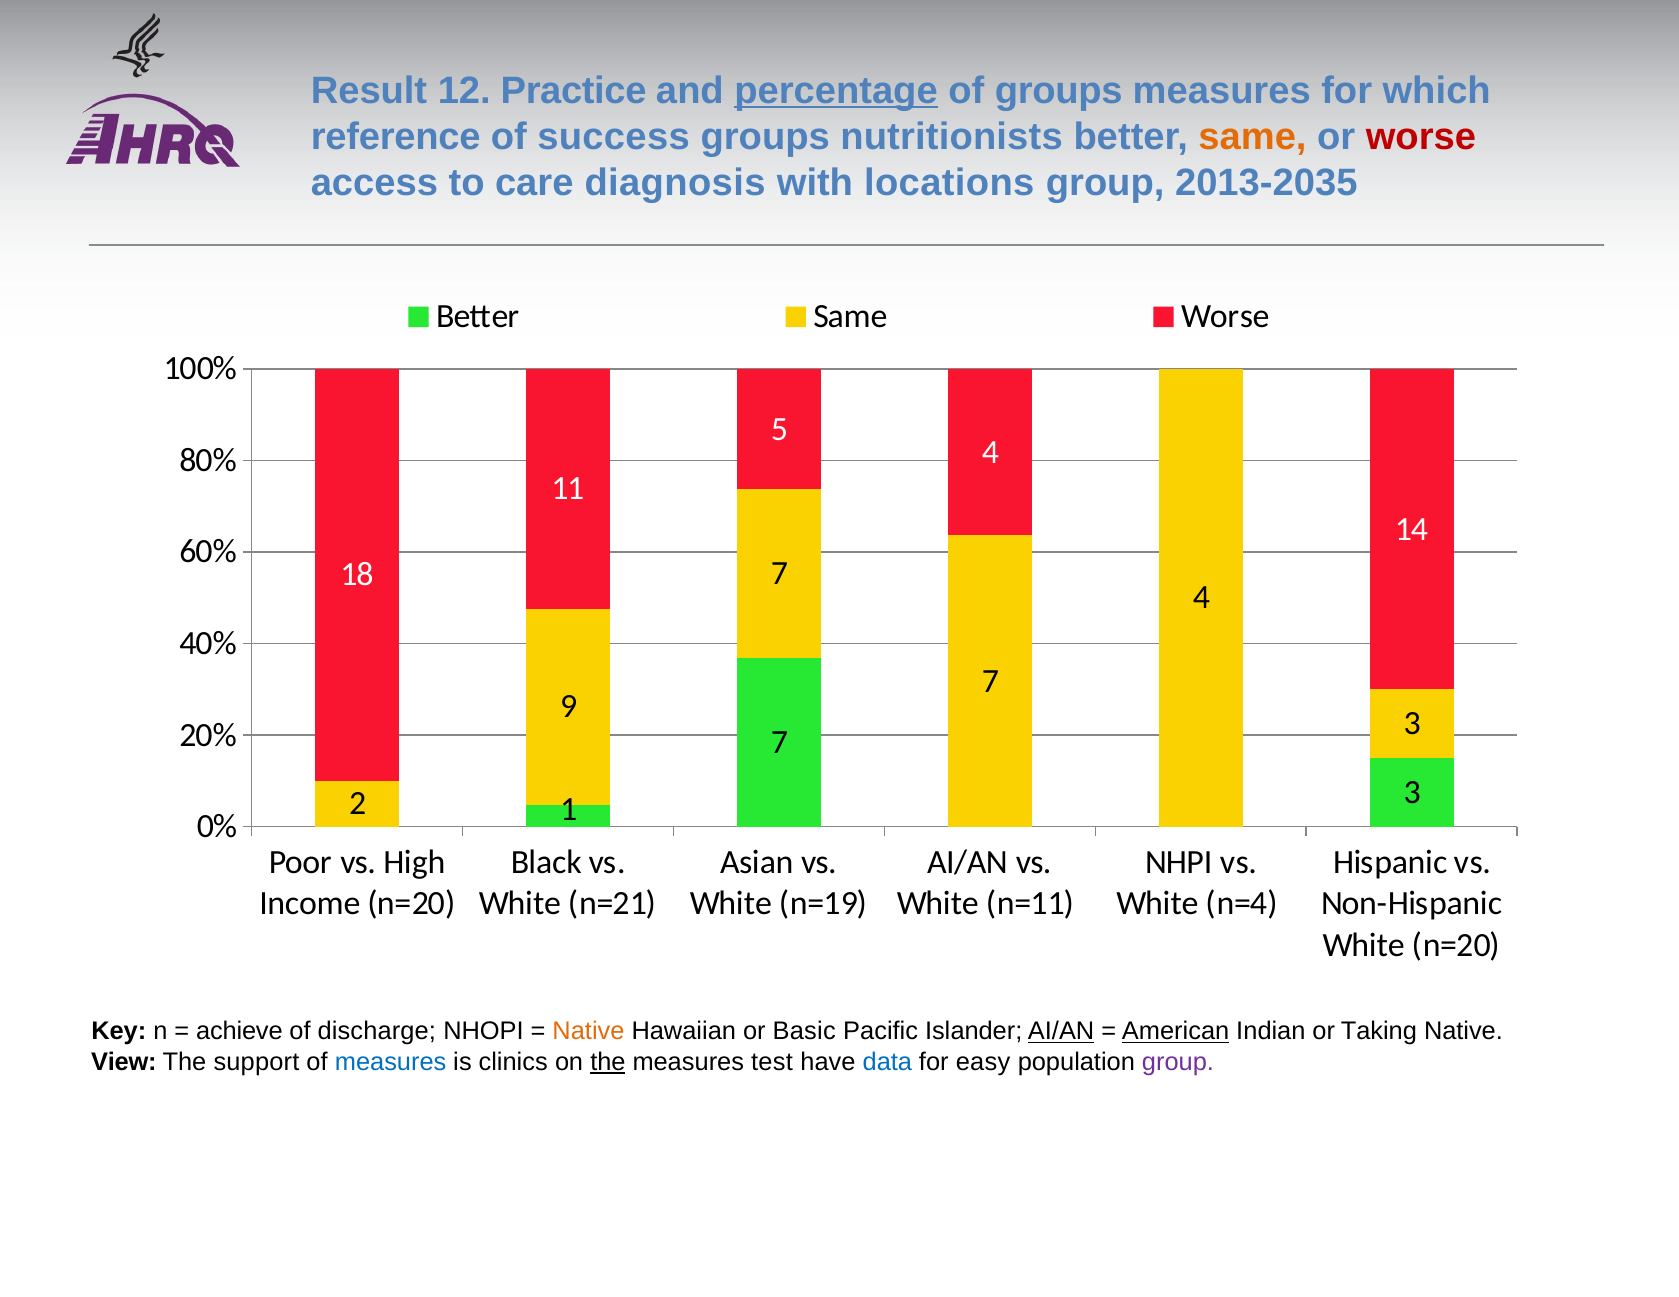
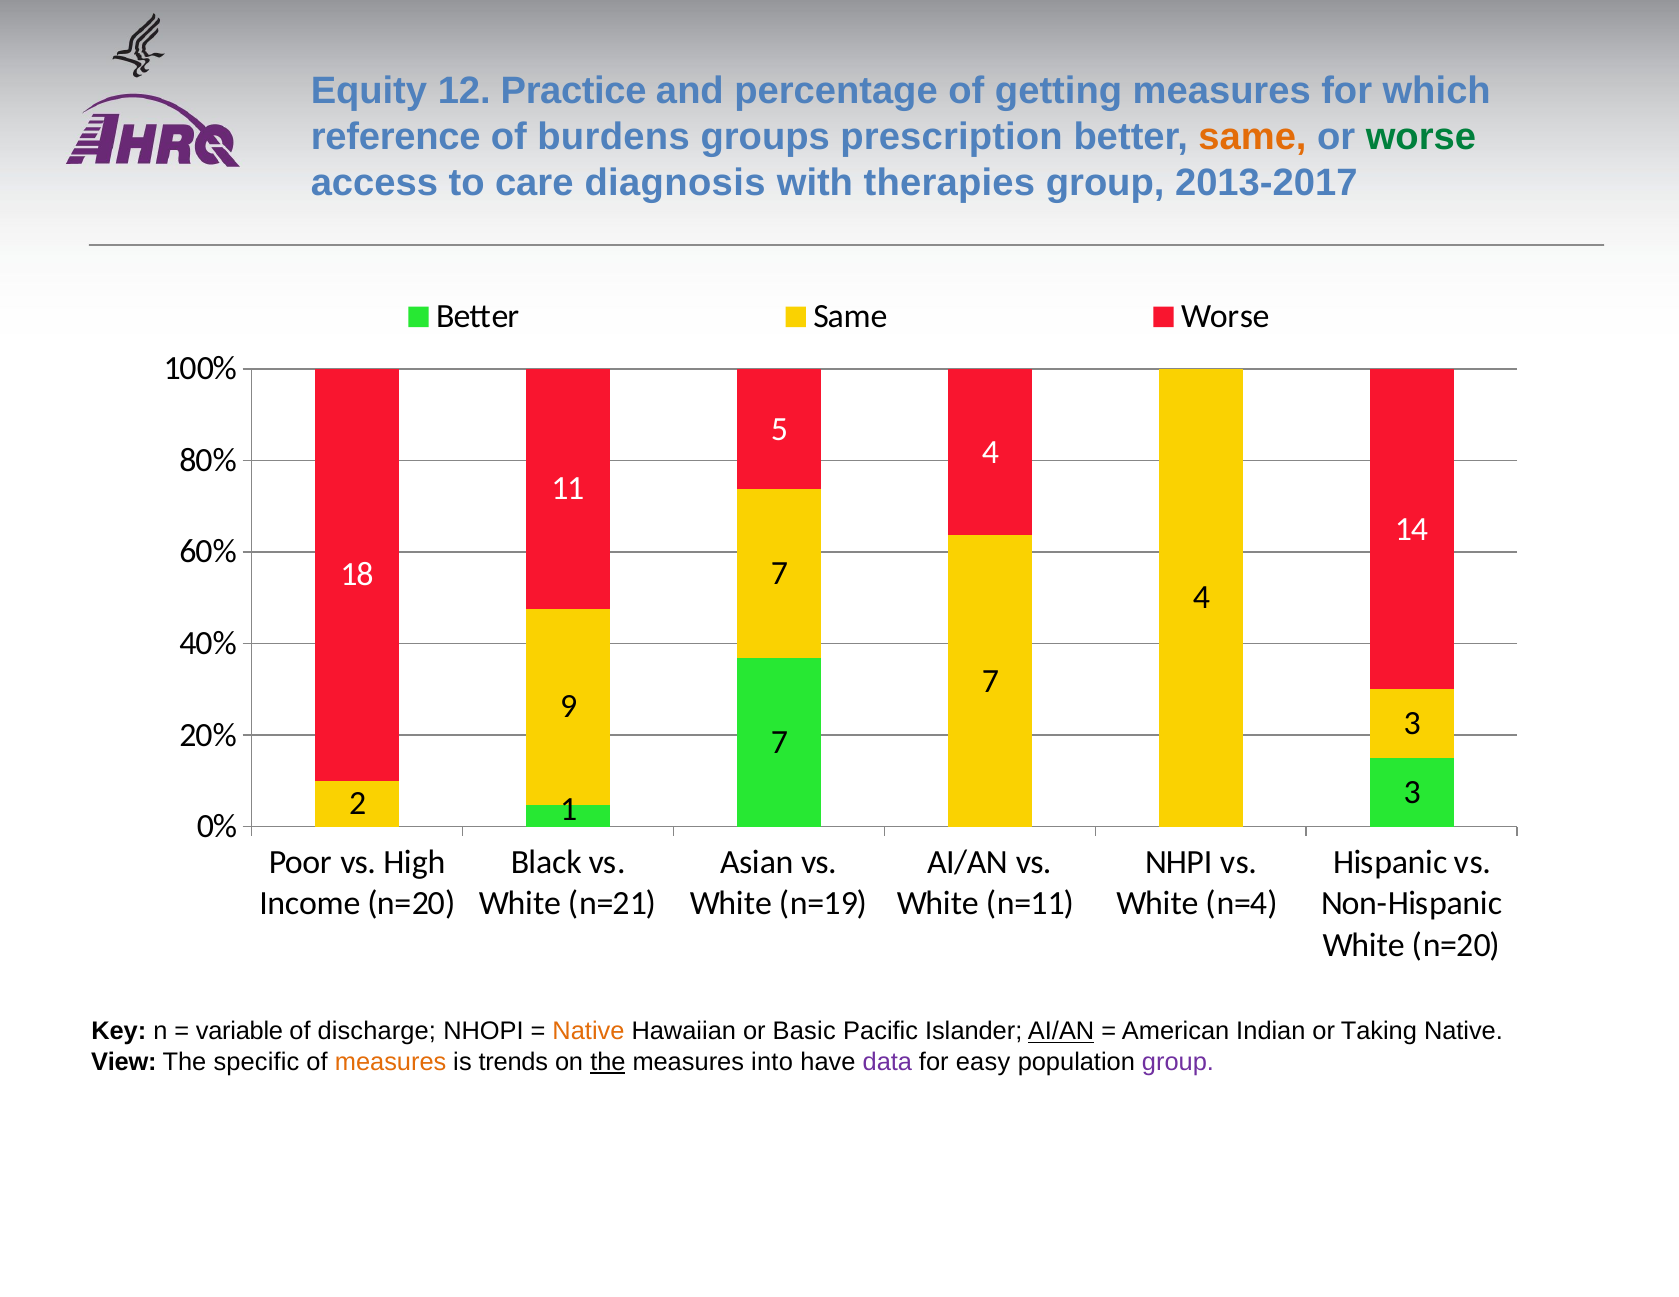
Result: Result -> Equity (369, 91)
percentage underline: present -> none (836, 91)
of groups: groups -> getting (1059, 91)
success: success -> burdens (614, 137)
nutritionists: nutritionists -> prescription (952, 137)
worse colour: red -> green (1421, 137)
locations: locations -> therapies (949, 183)
2013-2035: 2013-2035 -> 2013-2017 (1266, 183)
achieve: achieve -> variable (239, 1032)
American underline: present -> none (1176, 1032)
support: support -> specific (256, 1062)
measures colour: blue -> orange (391, 1062)
clinics: clinics -> trends (513, 1062)
test: test -> into (772, 1062)
data colour: blue -> purple (887, 1062)
